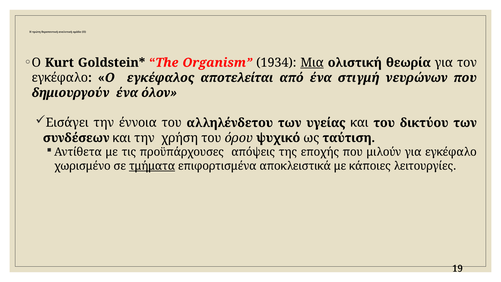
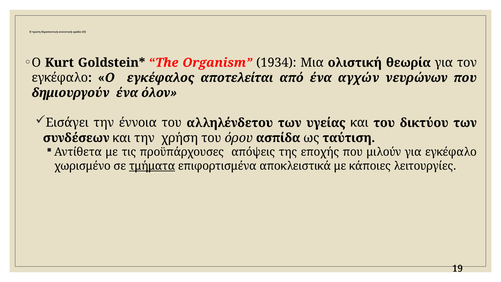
Μια underline: present -> none (312, 63)
στιγμή: στιγμή -> αγχών (358, 78)
ψυχικό: ψυχικό -> ασπίδα (278, 138)
